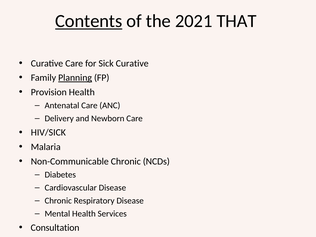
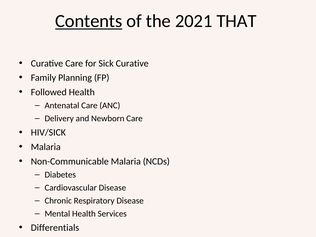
Planning underline: present -> none (75, 78)
Provision: Provision -> Followed (49, 92)
Non-Communicable Chronic: Chronic -> Malaria (126, 161)
Consultation: Consultation -> Differentials (55, 228)
